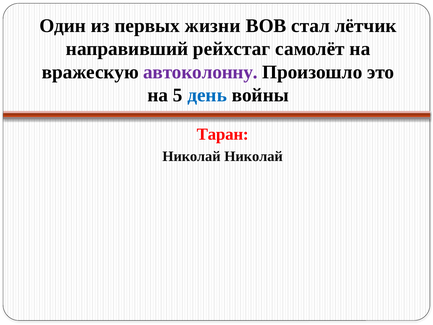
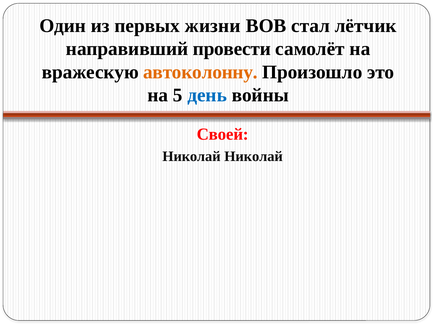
рейхстаг: рейхстаг -> провести (232, 49)
автоколонну colour: purple -> orange (200, 72)
Таран: Таран -> Своей (223, 134)
